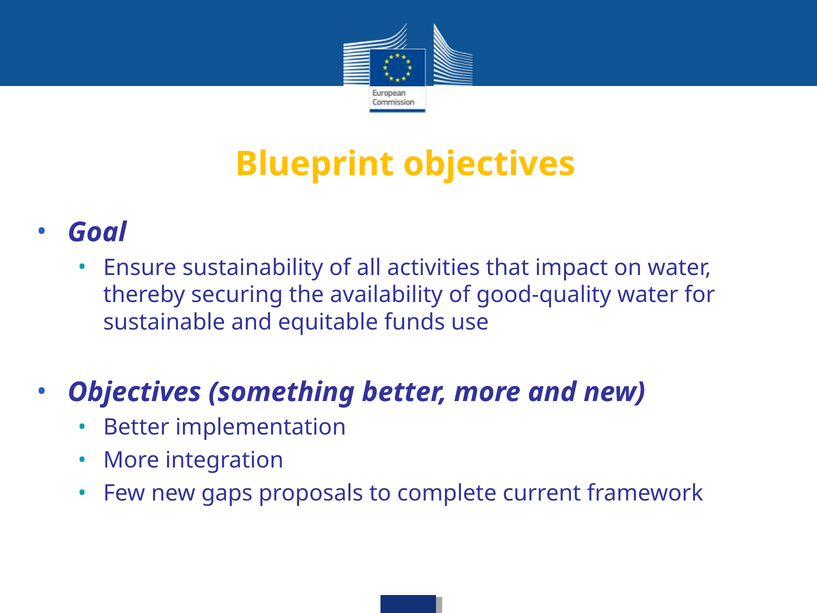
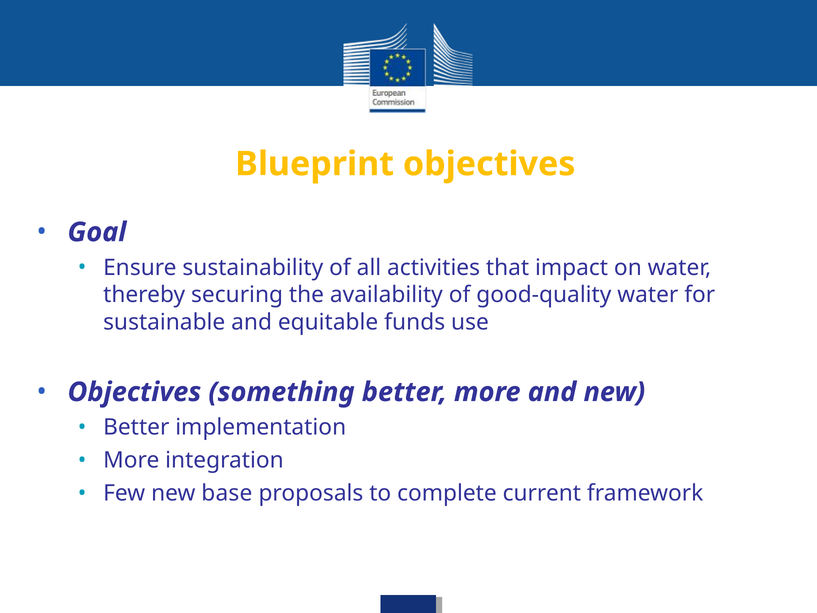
gaps: gaps -> base (227, 493)
